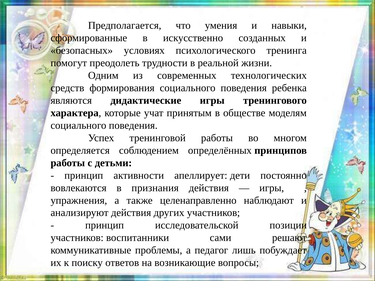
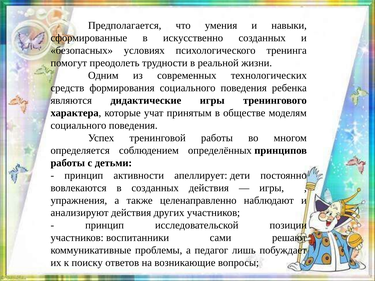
в признания: признания -> созданных (155, 188)
